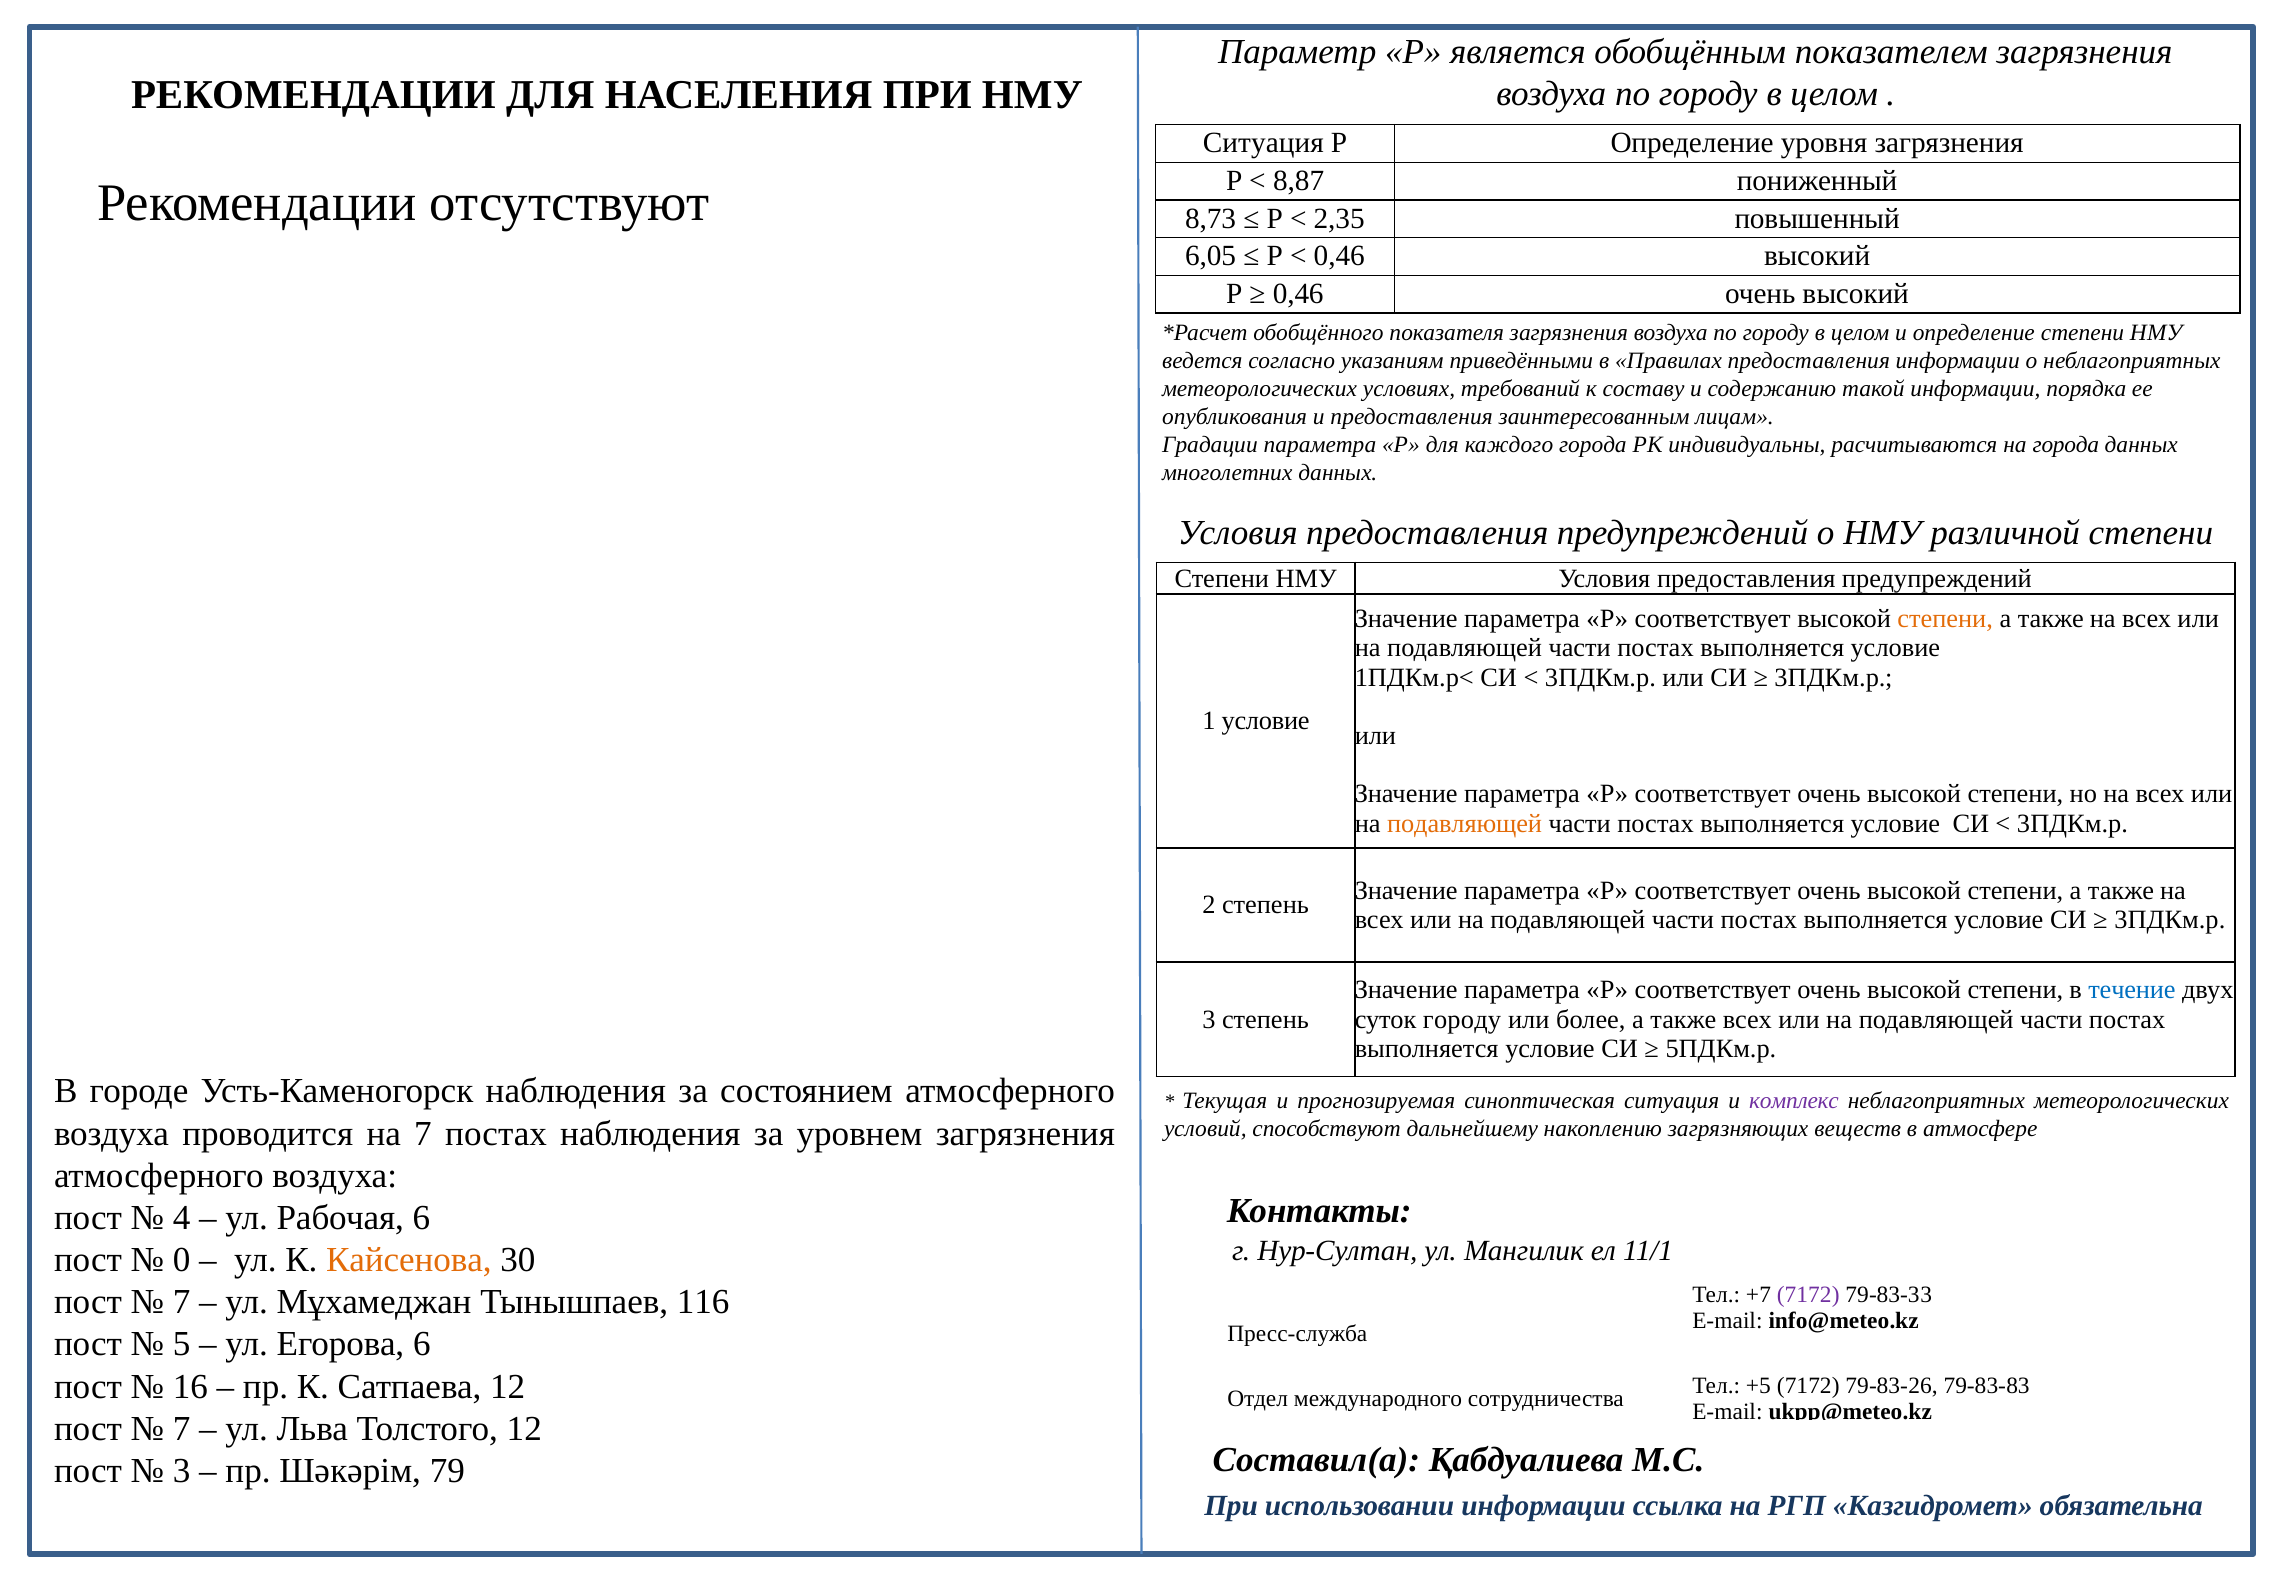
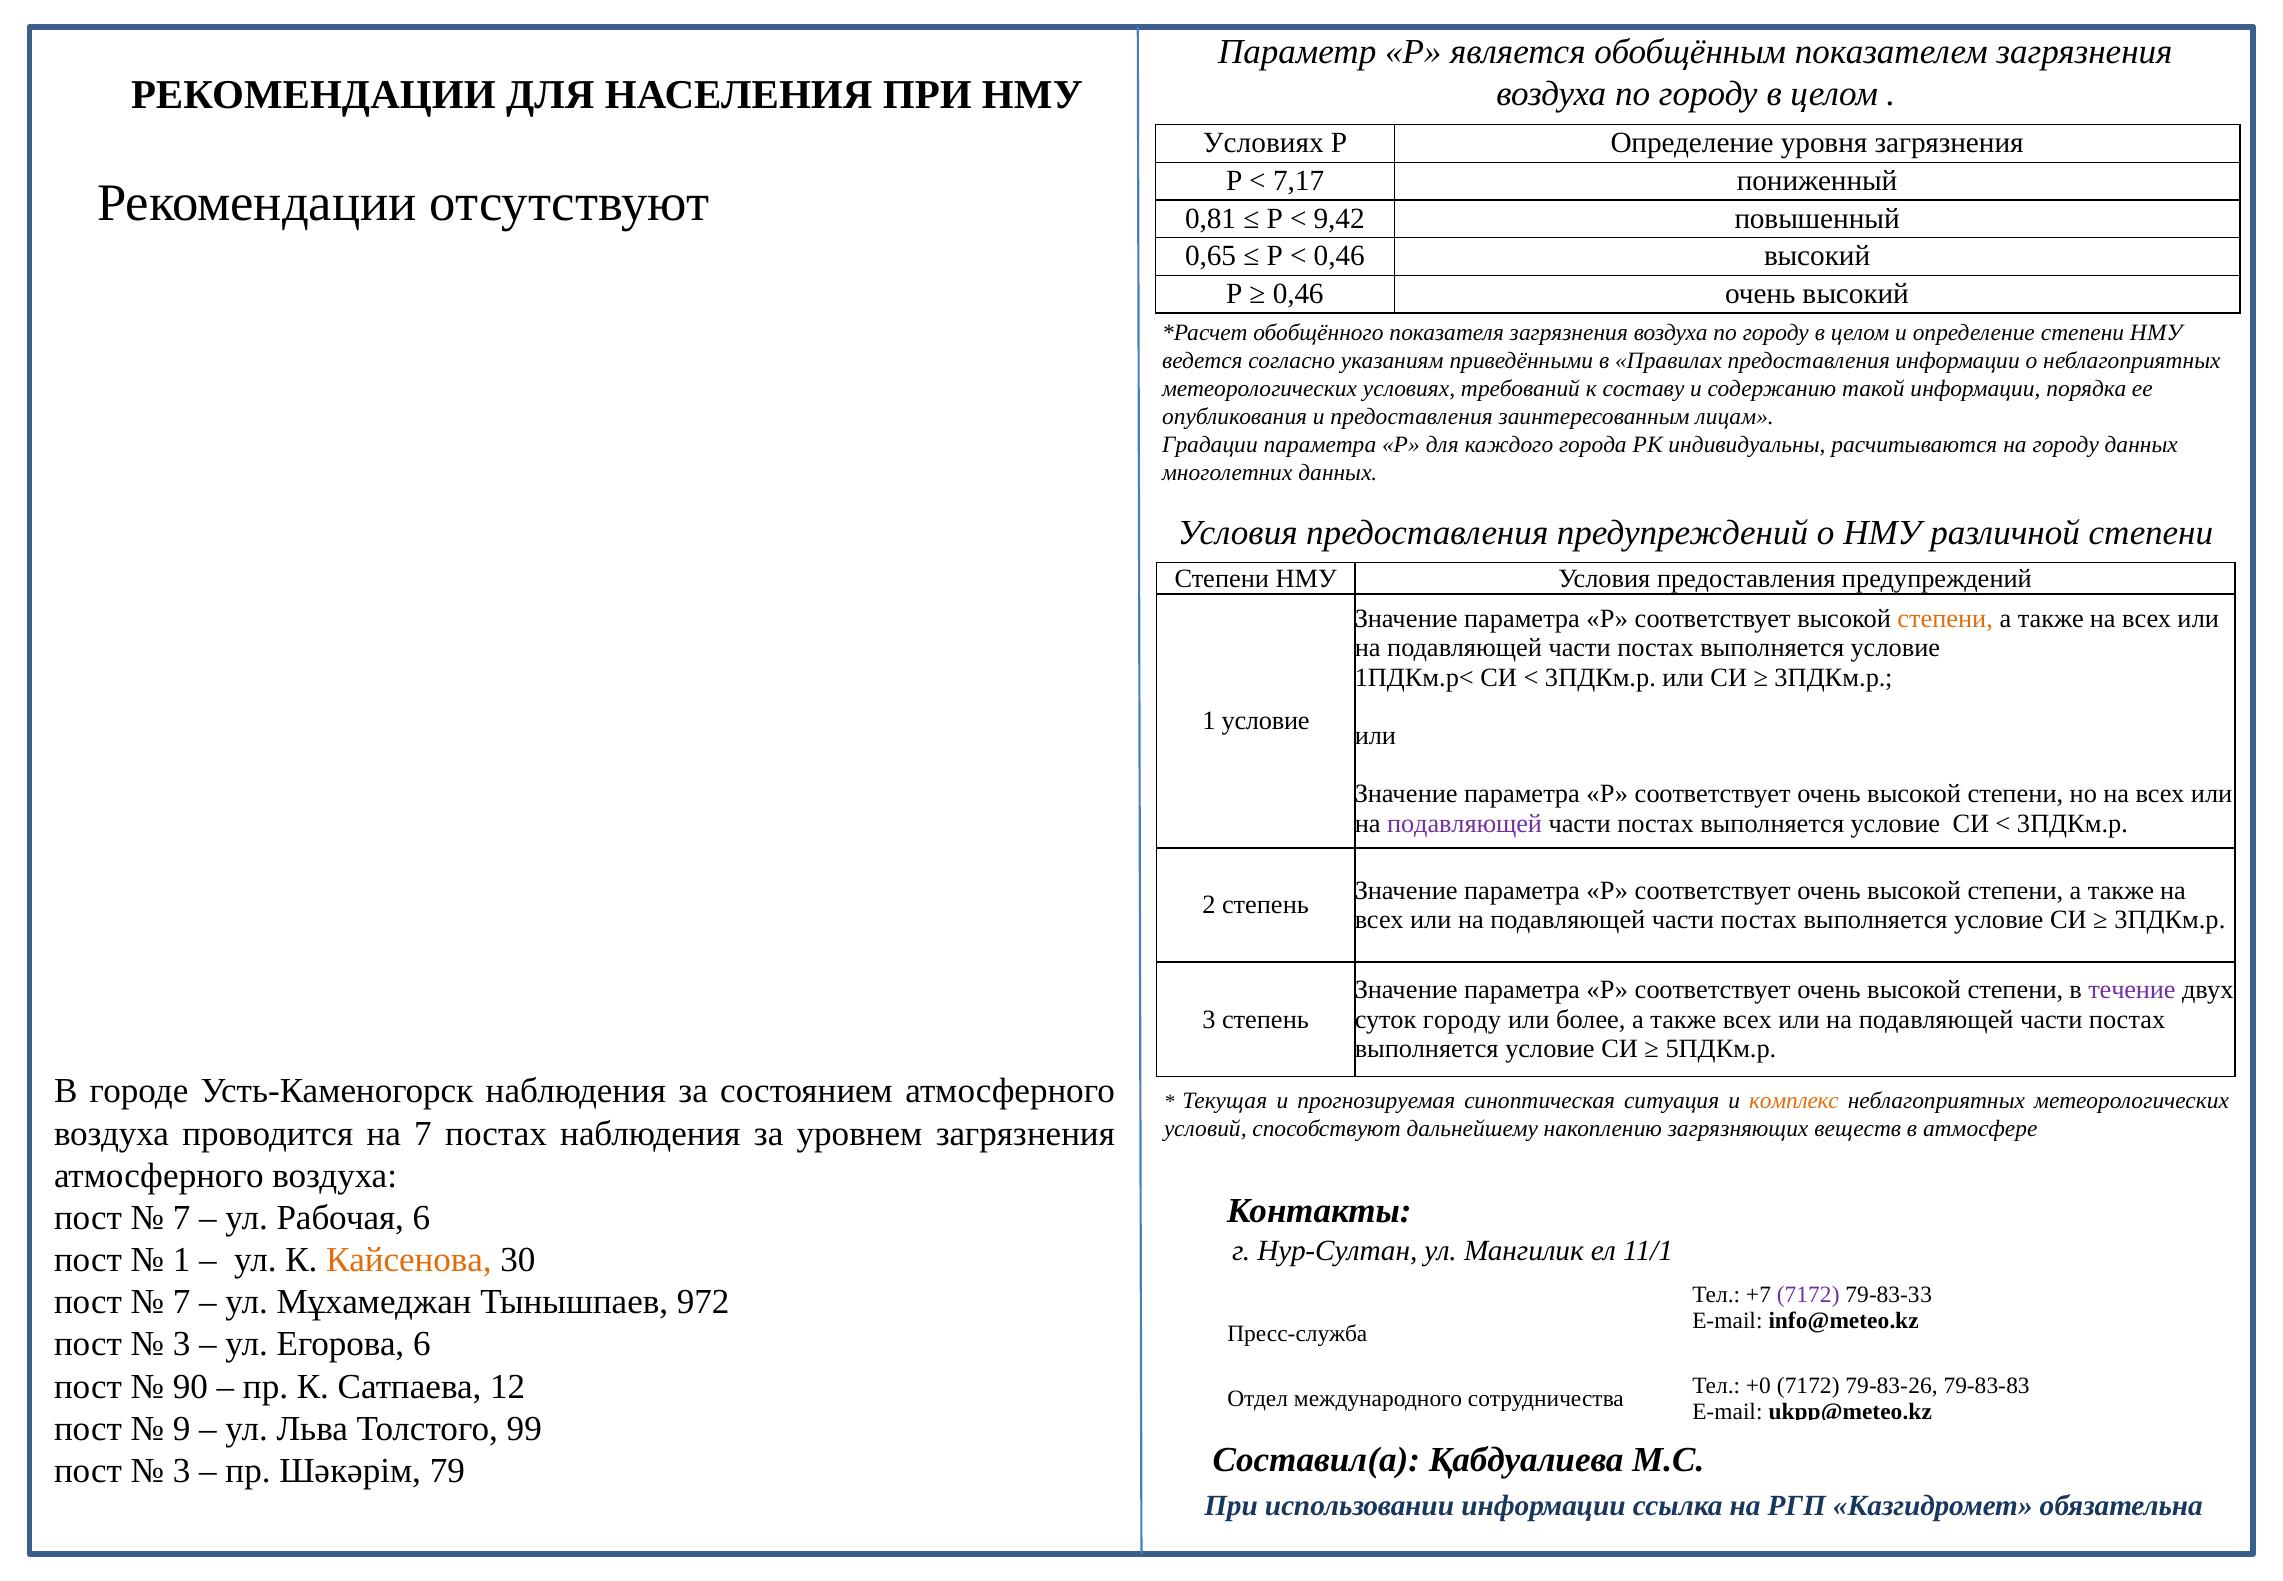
Ситуация: Ситуация -> Условиях (1263, 143)
8,87: 8,87 -> 7,17 (1299, 181)
8,73: 8,73 -> 0,81 (1211, 218)
2,35: 2,35 -> 9,42 (1339, 218)
6,05: 6,05 -> 0,65 (1211, 256)
на города: города -> городу (2066, 445)
подавляющей colour: orange -> purple (1465, 823)
течение colour: blue -> purple (2132, 990)
комплекс colour: purple -> orange (1794, 1101)
4: 4 -> 7 (182, 1217)
0: 0 -> 1 (182, 1260)
116: 116 -> 972 (703, 1302)
5: 5 -> 3 (182, 1344)
16: 16 -> 90 (190, 1386)
+5: +5 -> +0 (1758, 1386)
7: 7 -> 9 (182, 1428)
Толстого 12: 12 -> 99 (524, 1428)
